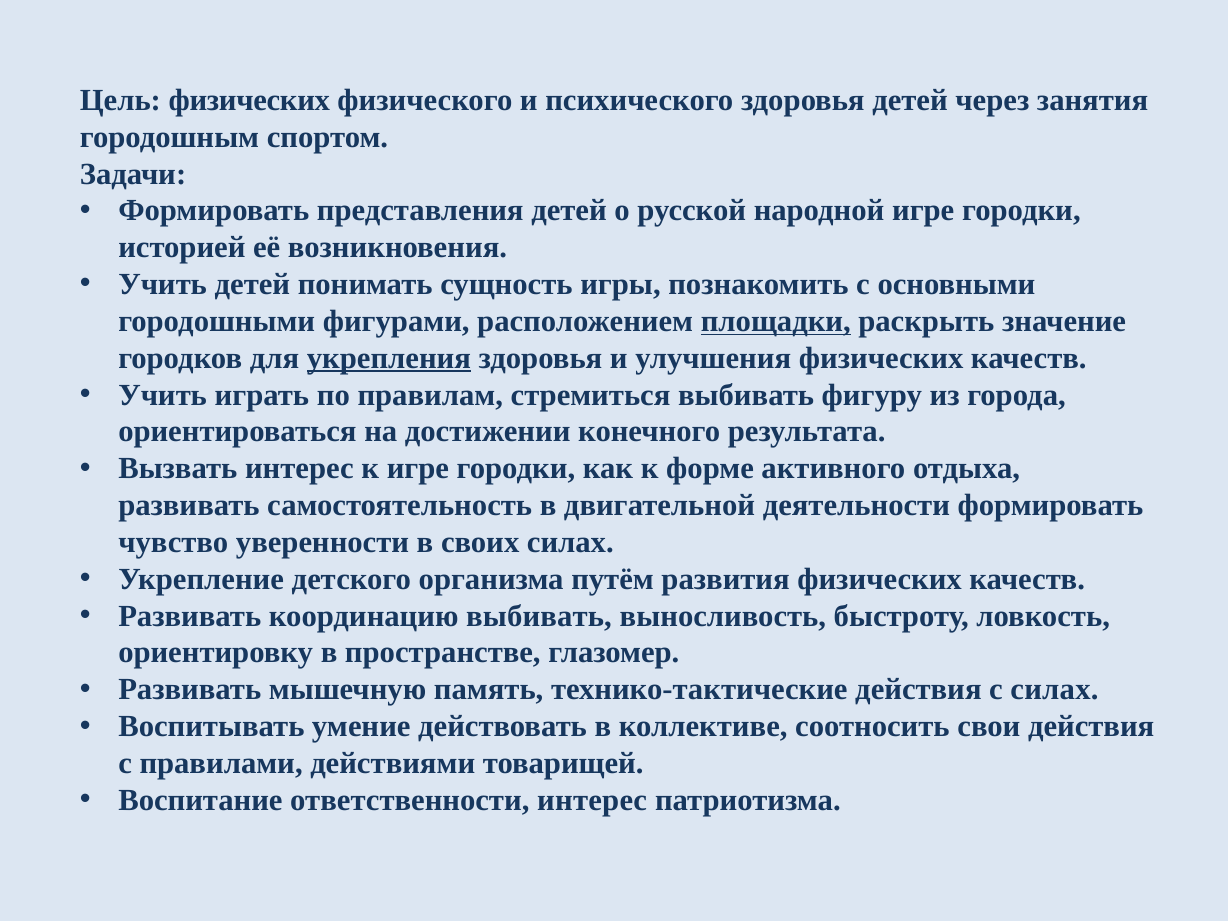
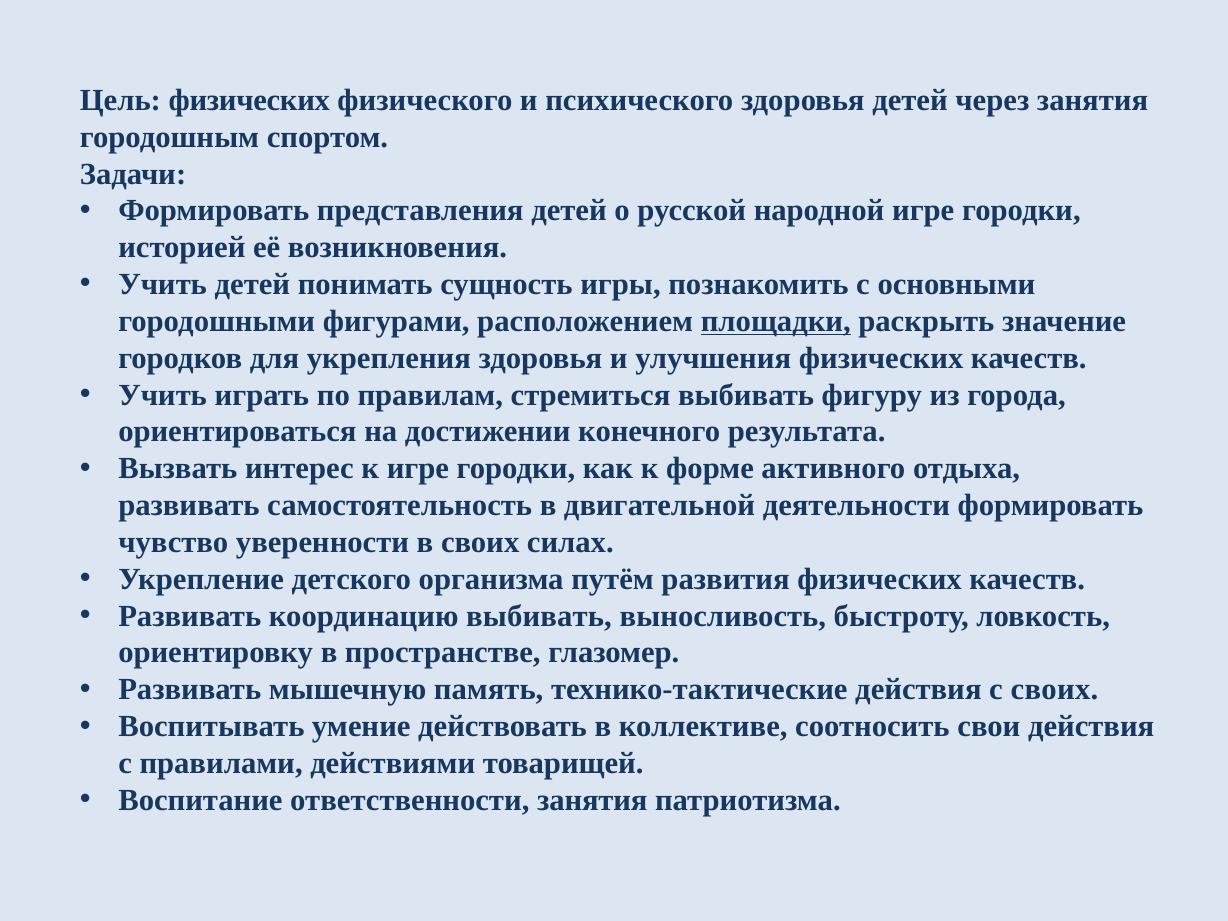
укрепления underline: present -> none (389, 358)
с силах: силах -> своих (1054, 690)
ответственности интерес: интерес -> занятия (592, 800)
